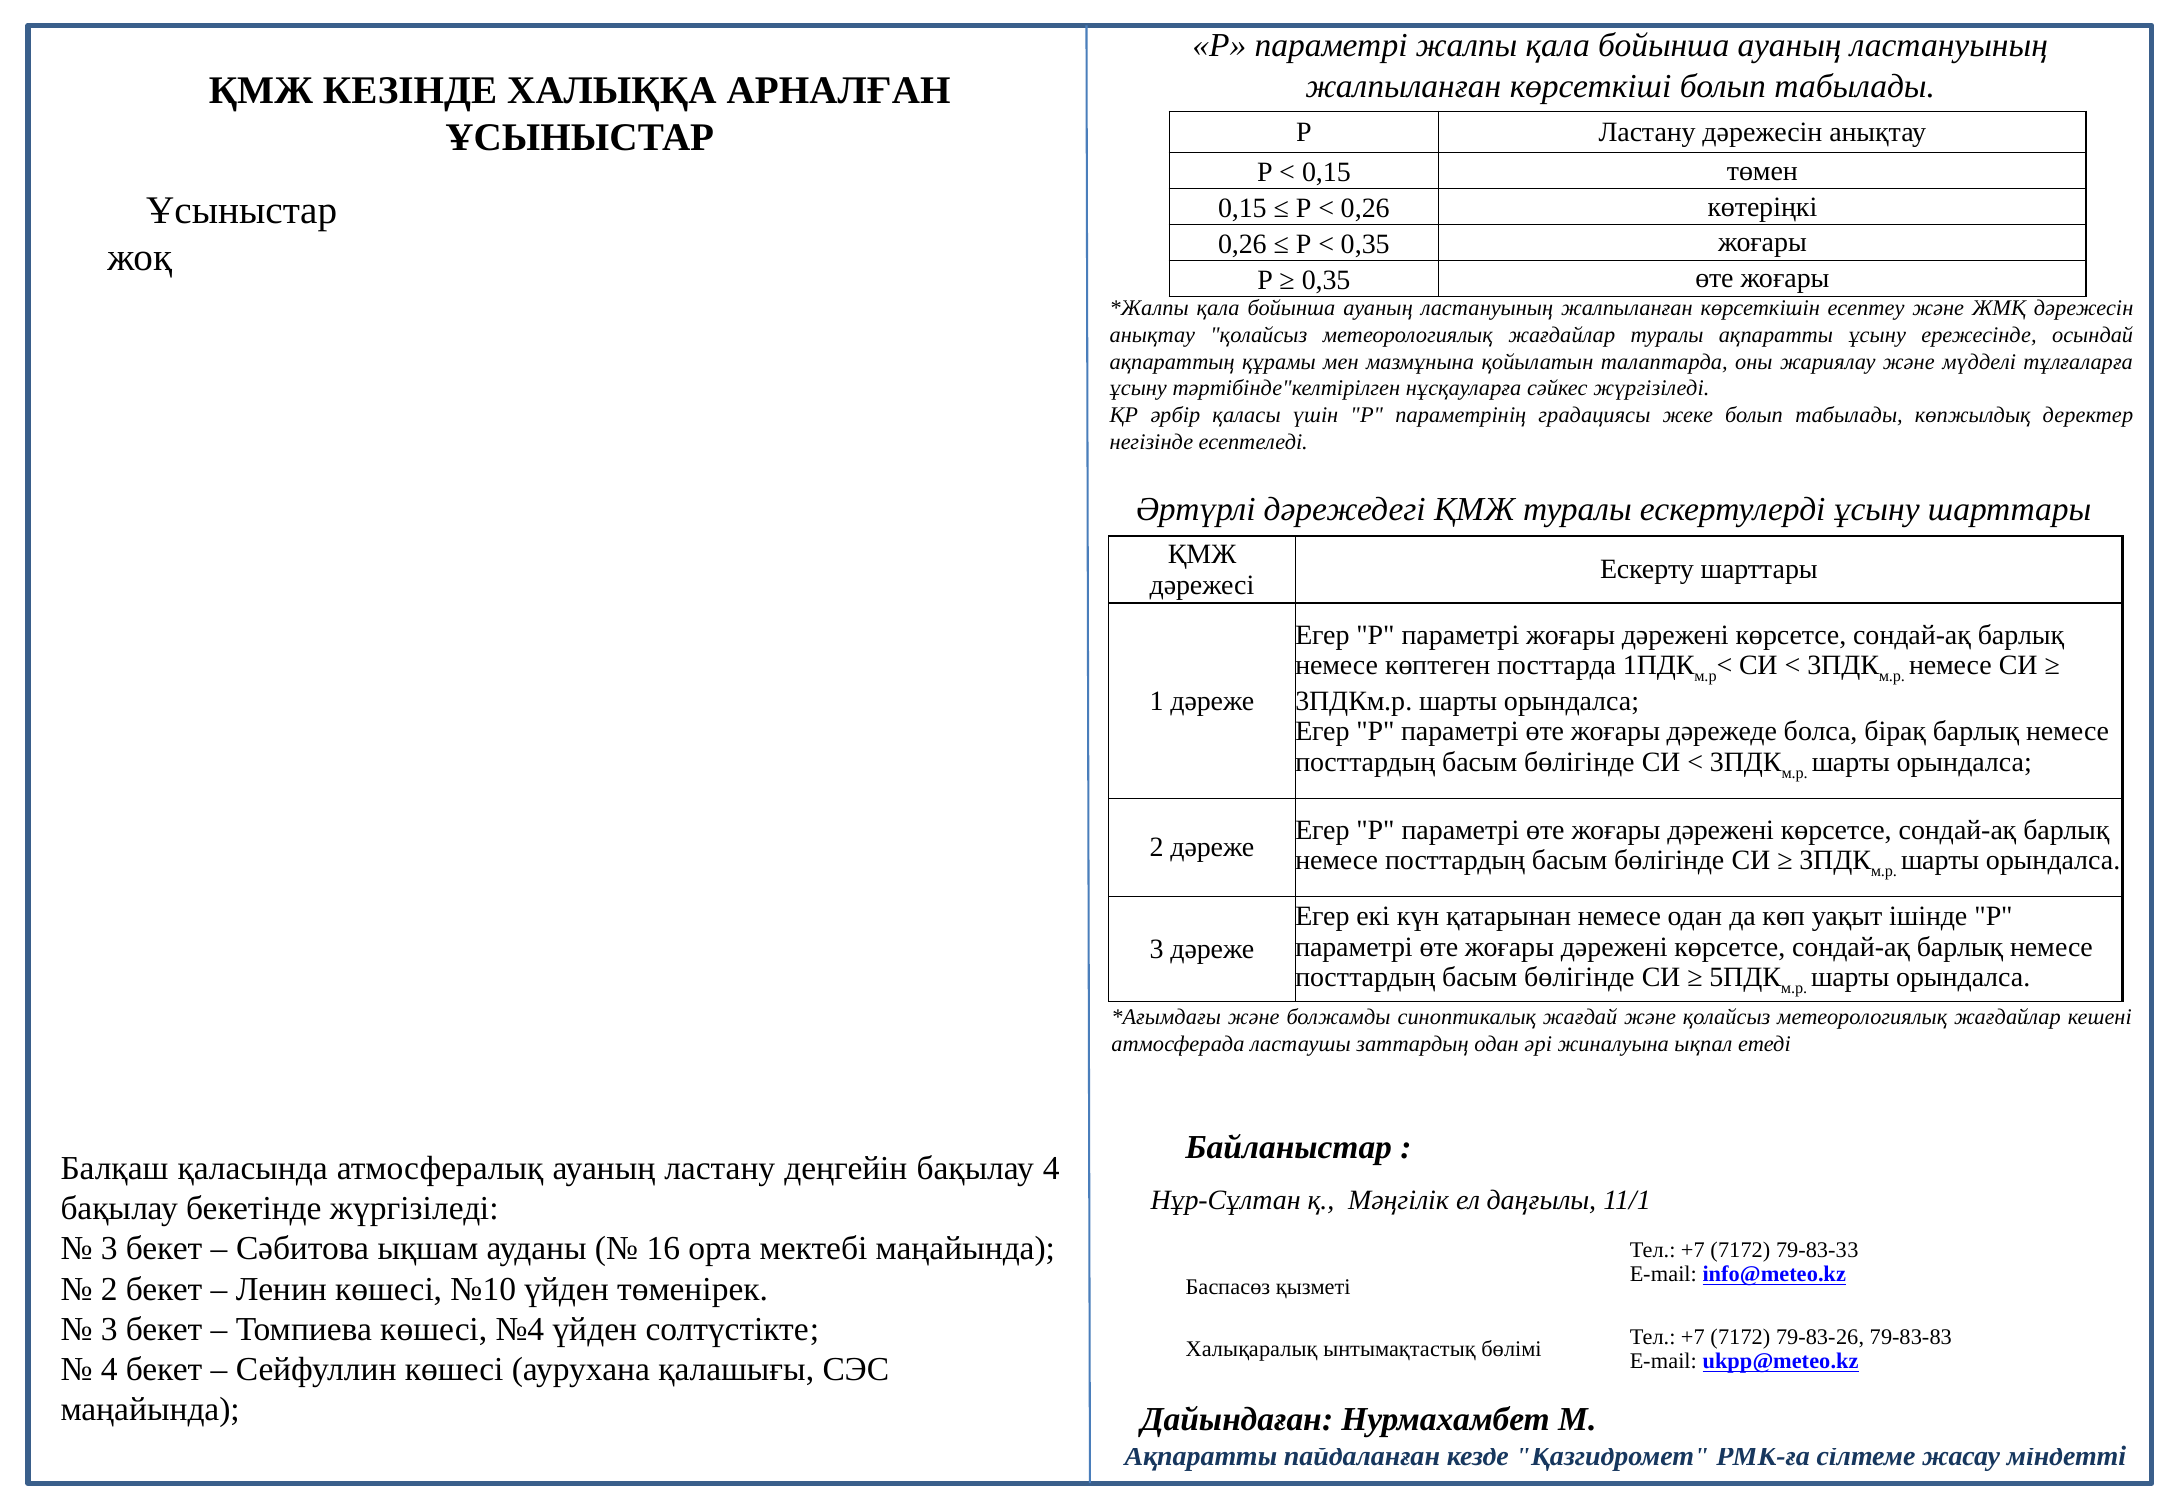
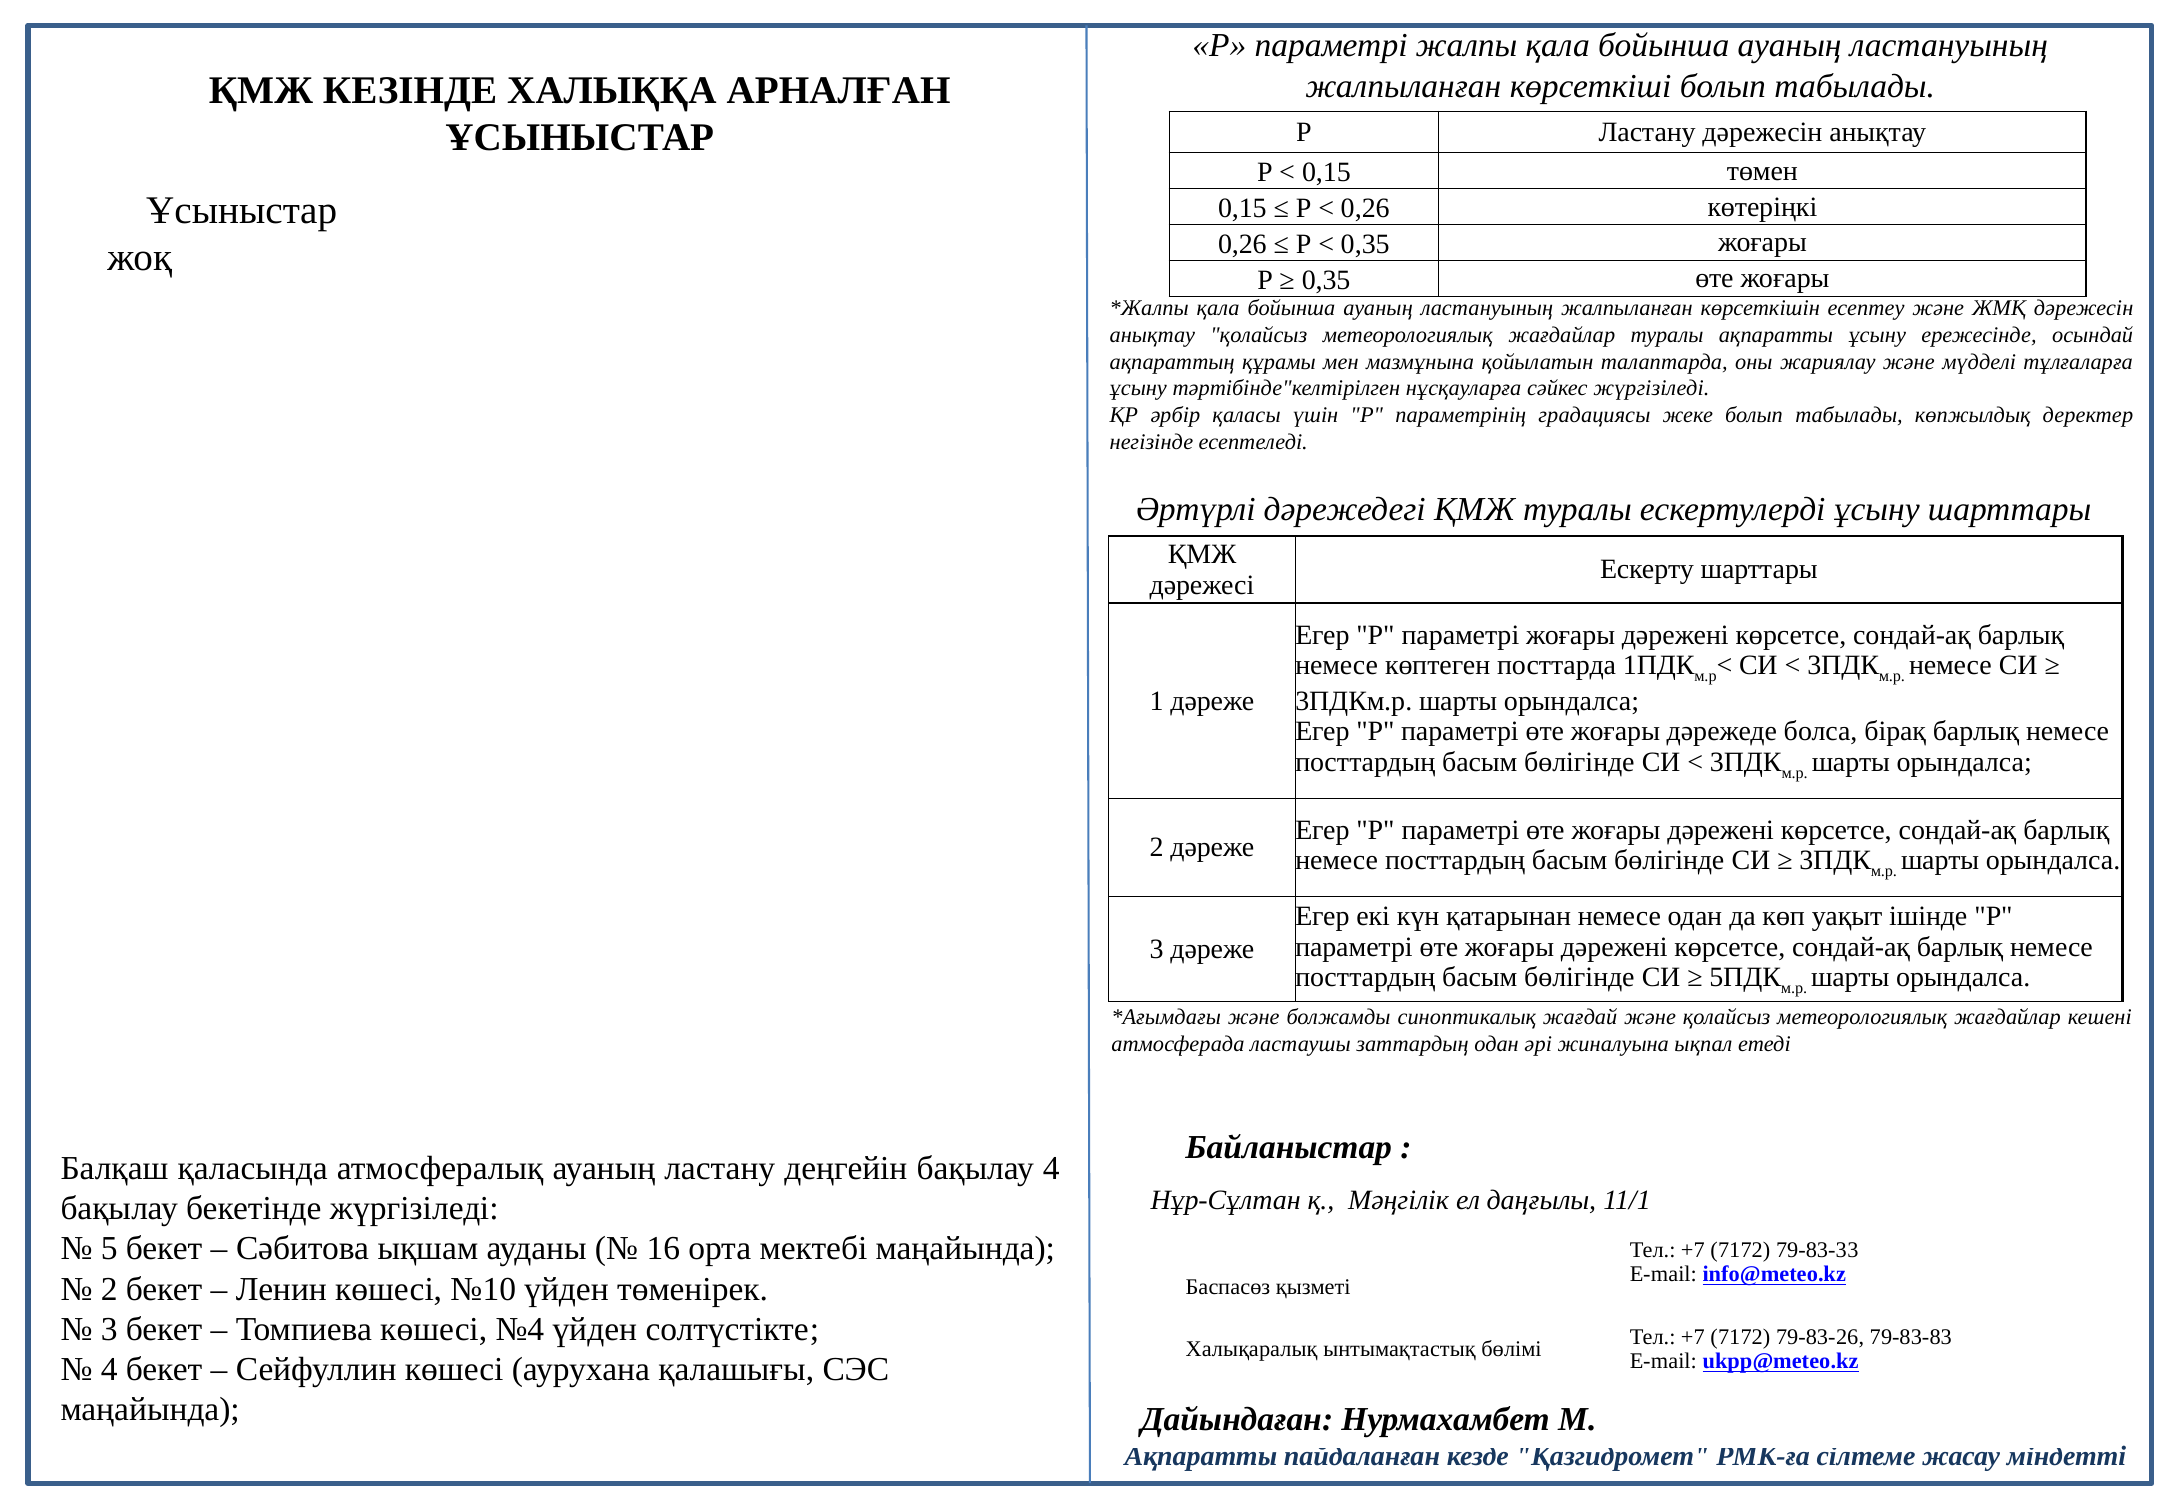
3: 3 -> 5 (109, 1249)
